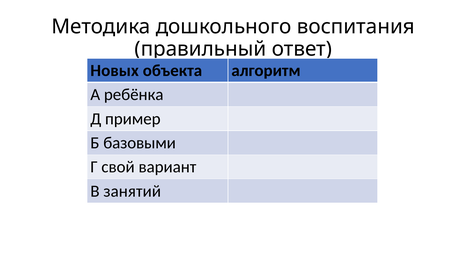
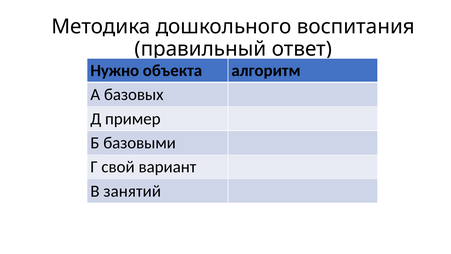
Новых: Новых -> Нужно (115, 70)
ребёнка: ребёнка -> базовых (134, 95)
